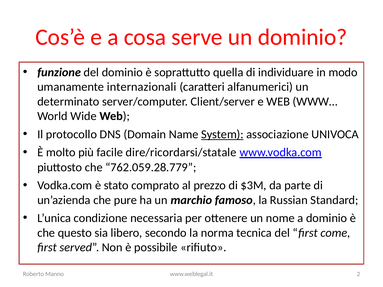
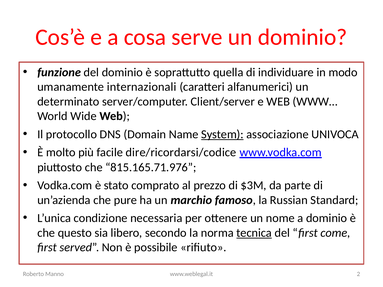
dire/ricordarsi/statale: dire/ricordarsi/statale -> dire/ricordarsi/codice (181, 152)
762.059.28.779: 762.059.28.779 -> 815.165.71.976 (151, 167)
tecnica underline: none -> present (254, 233)
